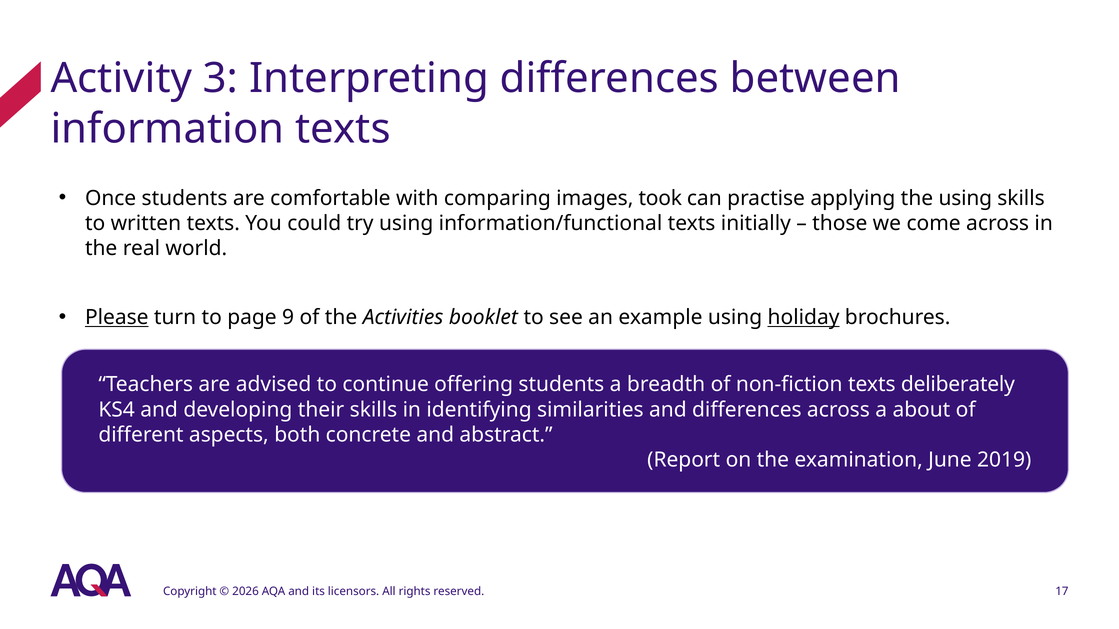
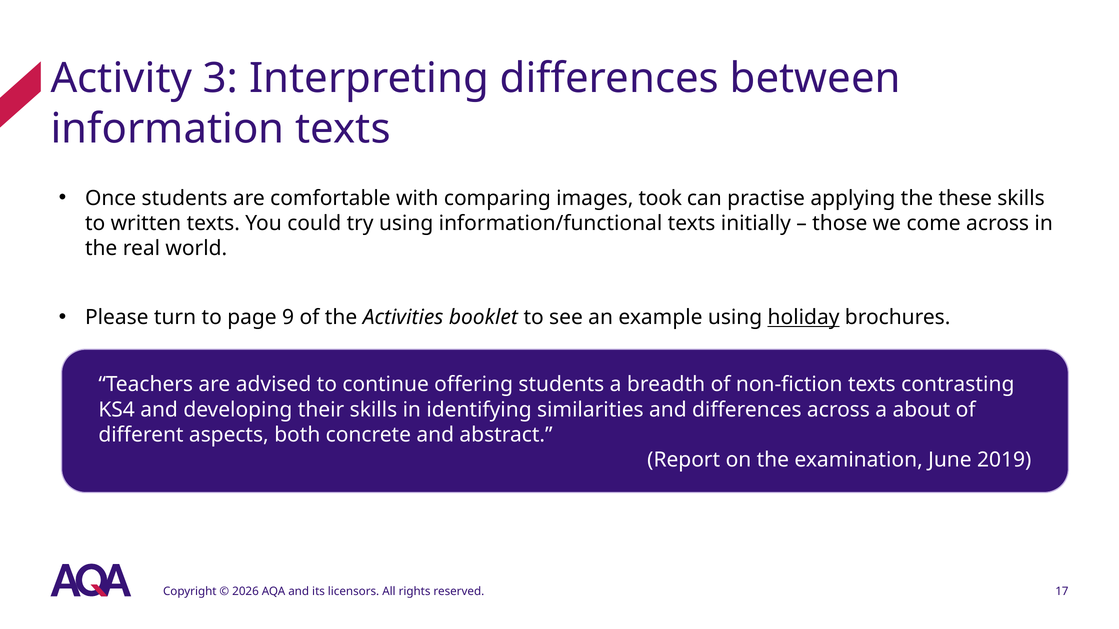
the using: using -> these (965, 198)
Please underline: present -> none (117, 318)
deliberately: deliberately -> contrasting (958, 385)
